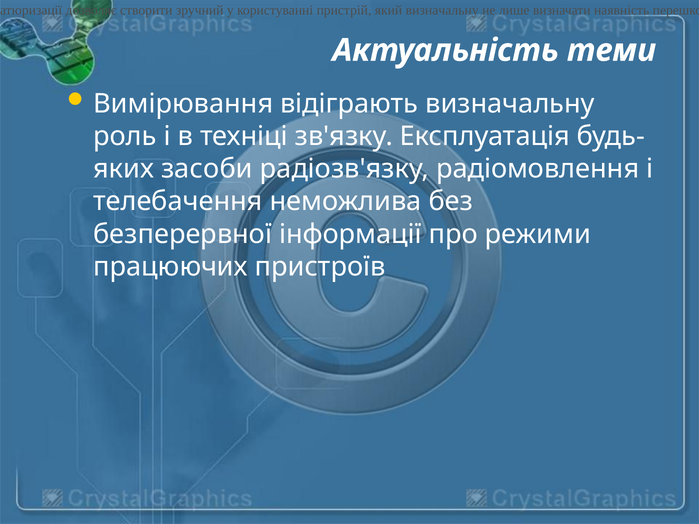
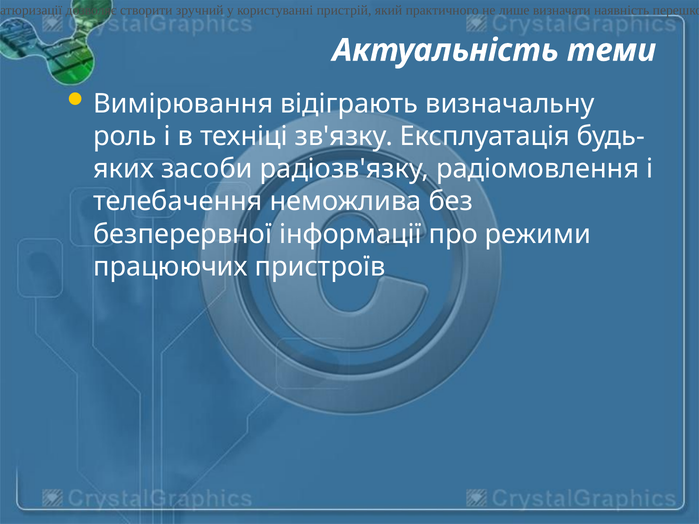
який визначальну: визначальну -> практичного (442, 10)
